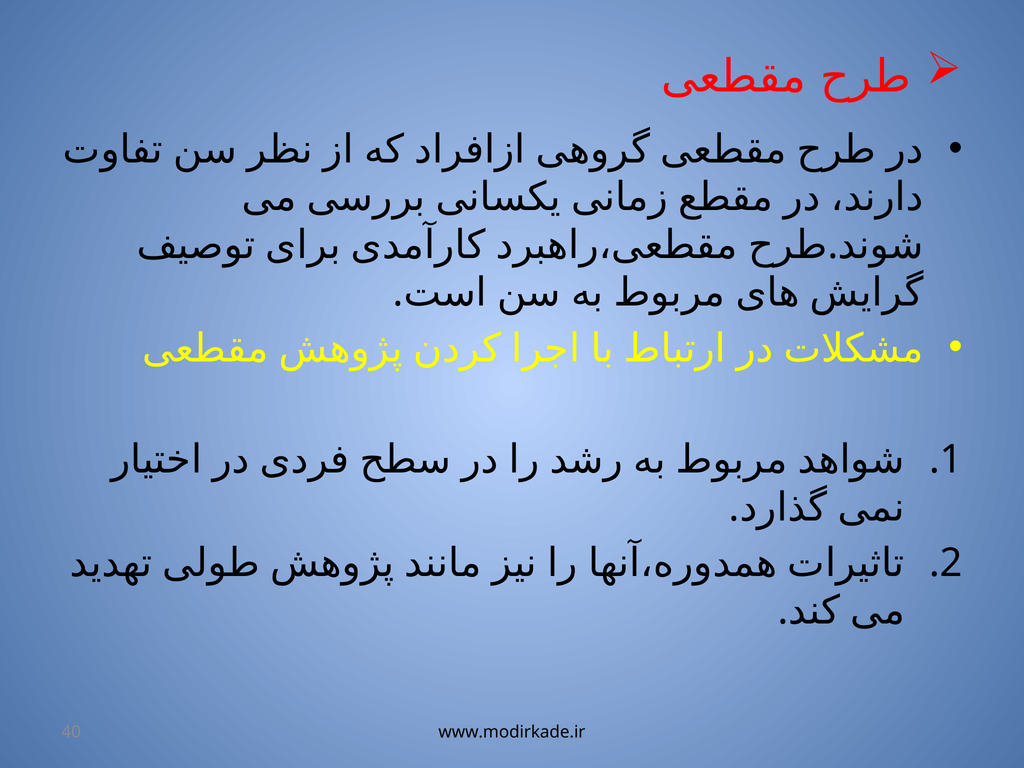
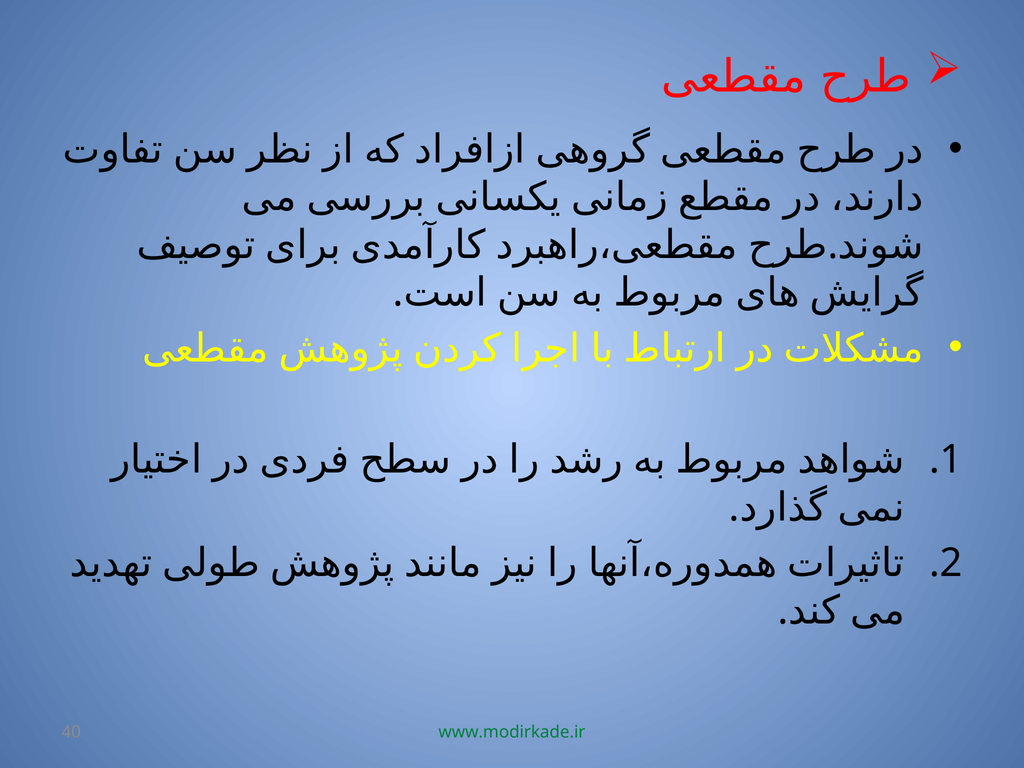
www.modirkade.ir colour: black -> green (512, 732)
